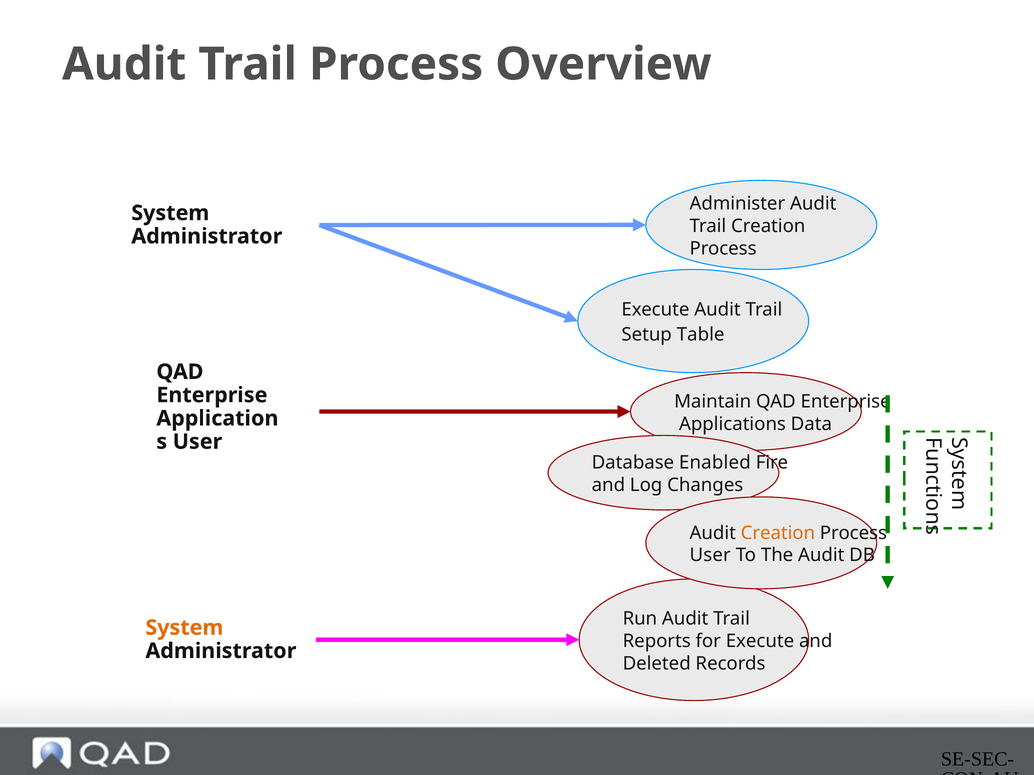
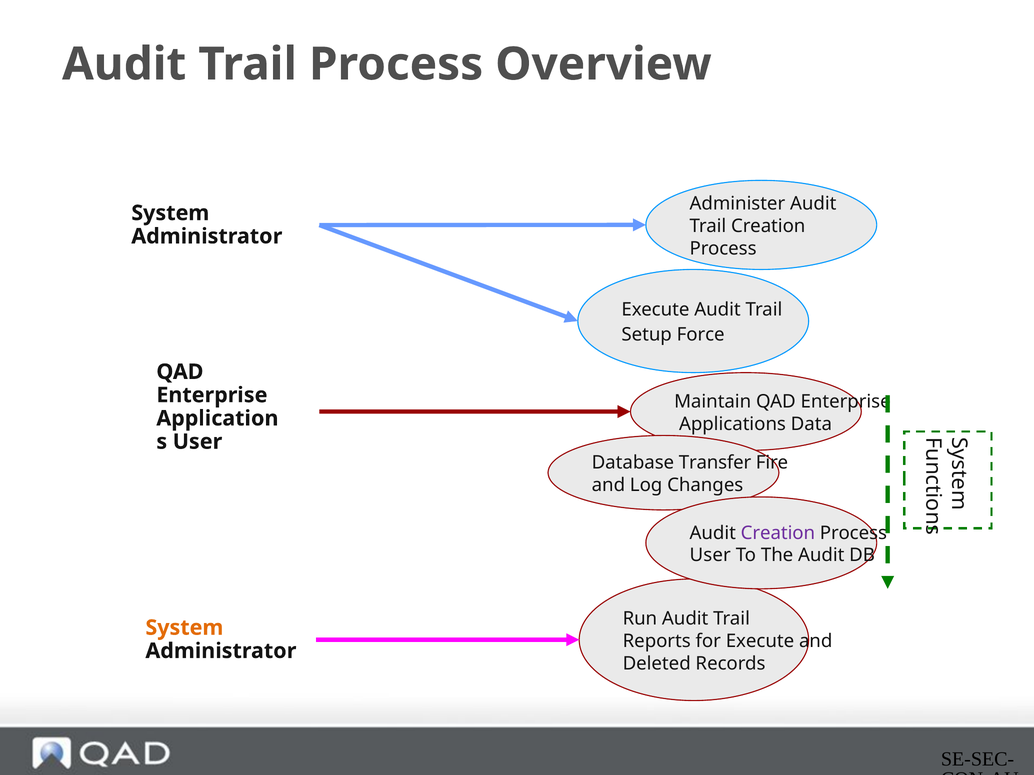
Table: Table -> Force (701, 335)
Enabled: Enabled -> Transfer (715, 463)
Creation colour: orange -> purple (778, 533)
